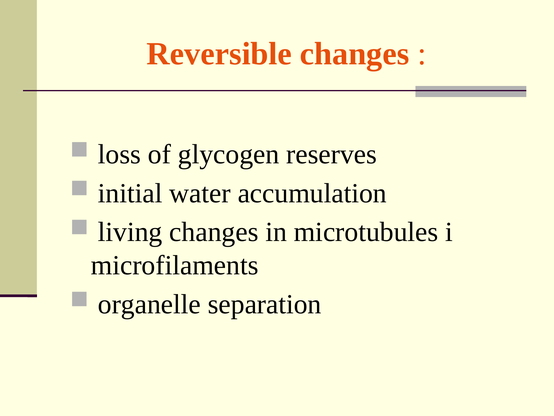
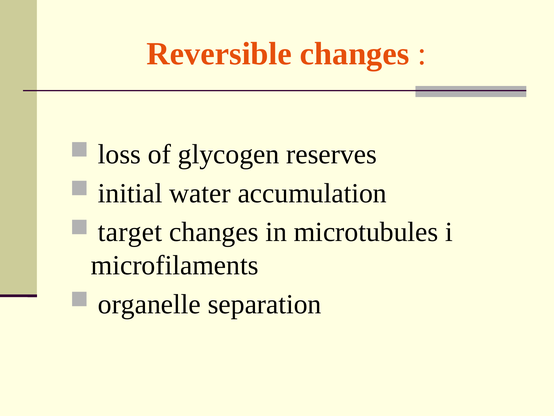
living: living -> target (130, 232)
